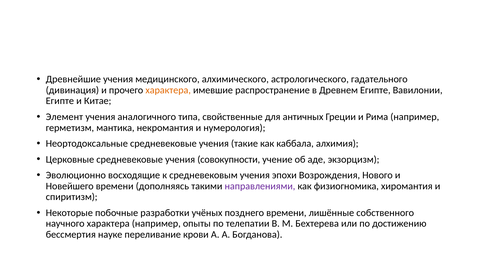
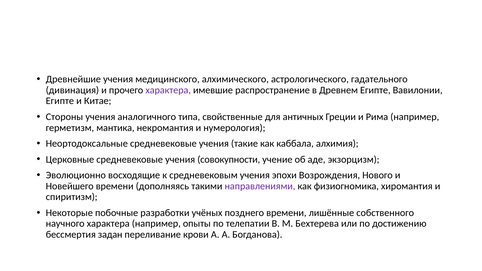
характера colour: orange -> purple (168, 90)
Элемент: Элемент -> Стороны (64, 117)
науке: науке -> задан (110, 235)
